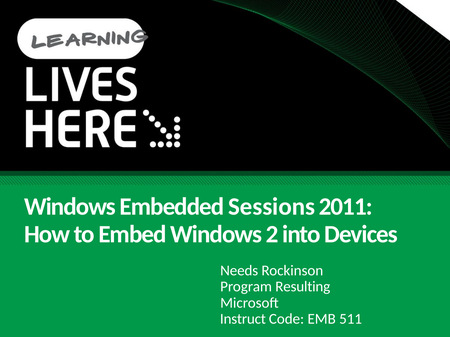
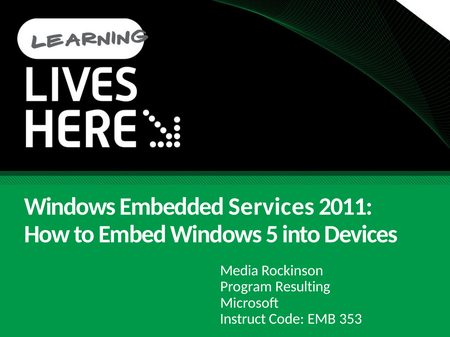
Sessions: Sessions -> Services (271, 207)
2: 2 -> 5 (272, 234)
Needs: Needs -> Media (239, 271)
511: 511 -> 353 (351, 319)
